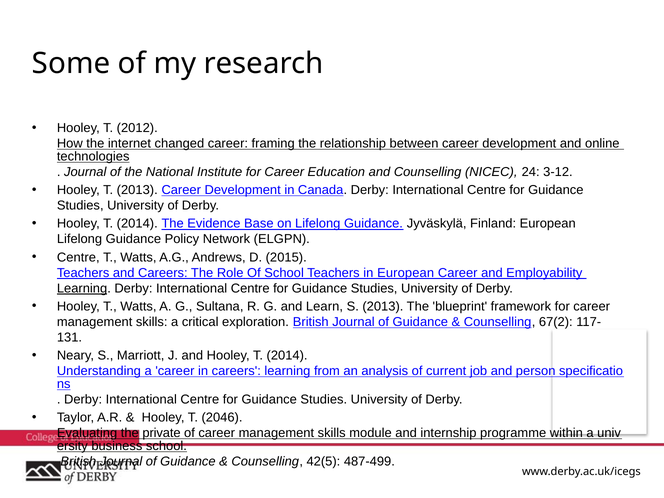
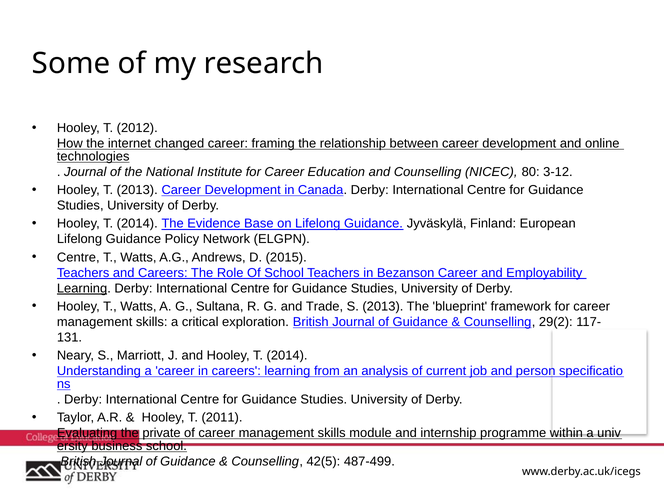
24: 24 -> 80 (531, 172)
in European: European -> Bezanson (406, 273)
Learn: Learn -> Trade (325, 306)
67(2: 67(2 -> 29(2 (556, 322)
2046: 2046 -> 2011 (222, 418)
